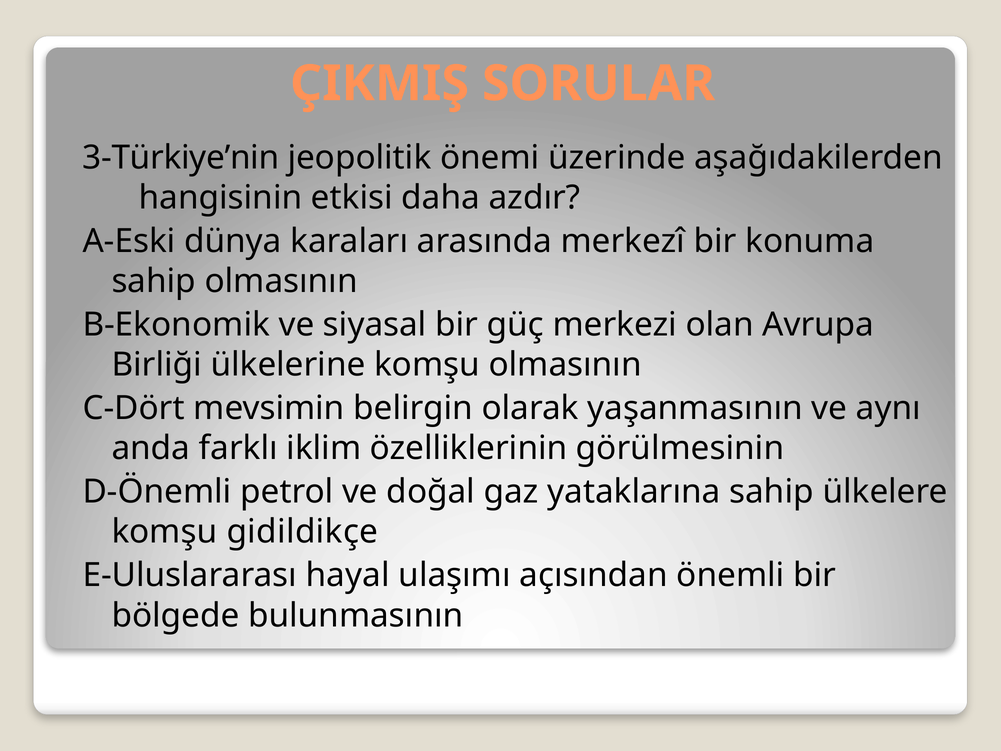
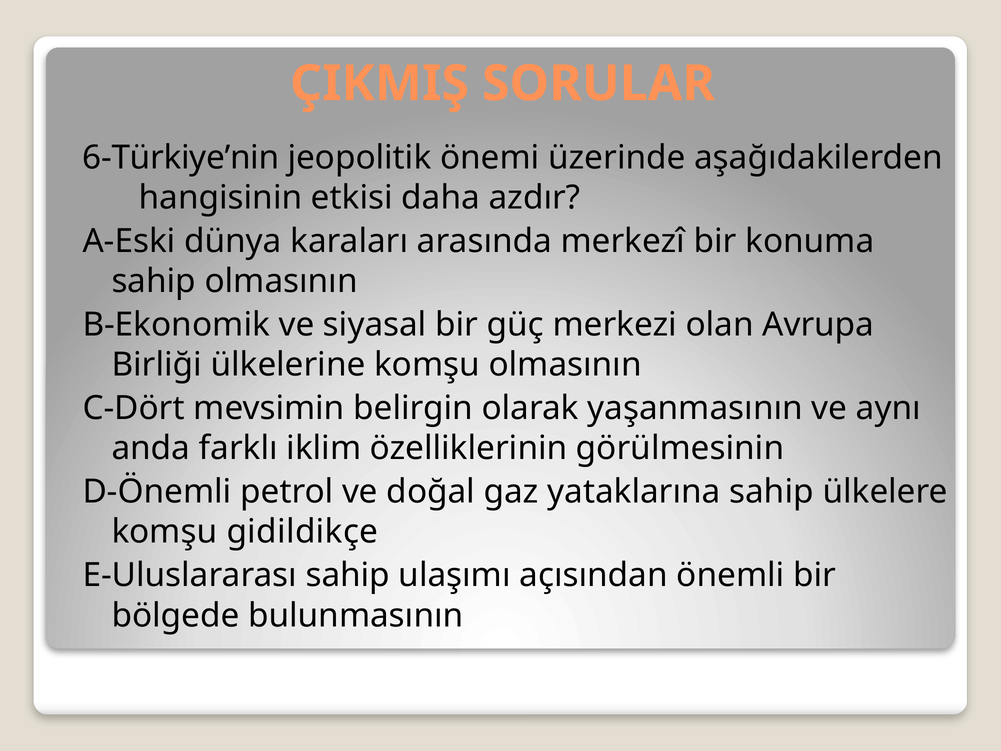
3-Türkiye’nin: 3-Türkiye’nin -> 6-Türkiye’nin (181, 157)
E-Uluslararası hayal: hayal -> sahip (348, 575)
